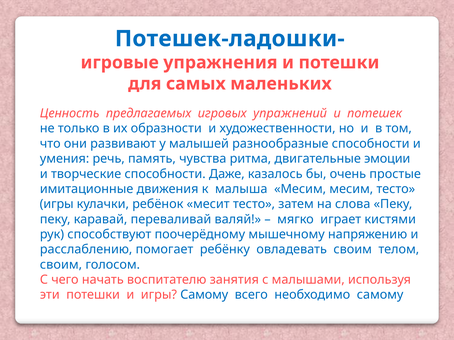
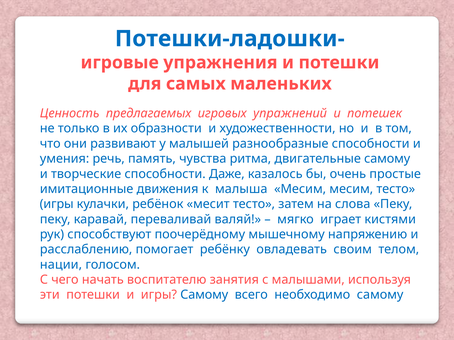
Потешек-ладошки-: Потешек-ладошки- -> Потешки-ладошки- (230, 39)
двигательные эмоции: эмоции -> самому (387, 159)
своим: своим -> нации (61, 265)
